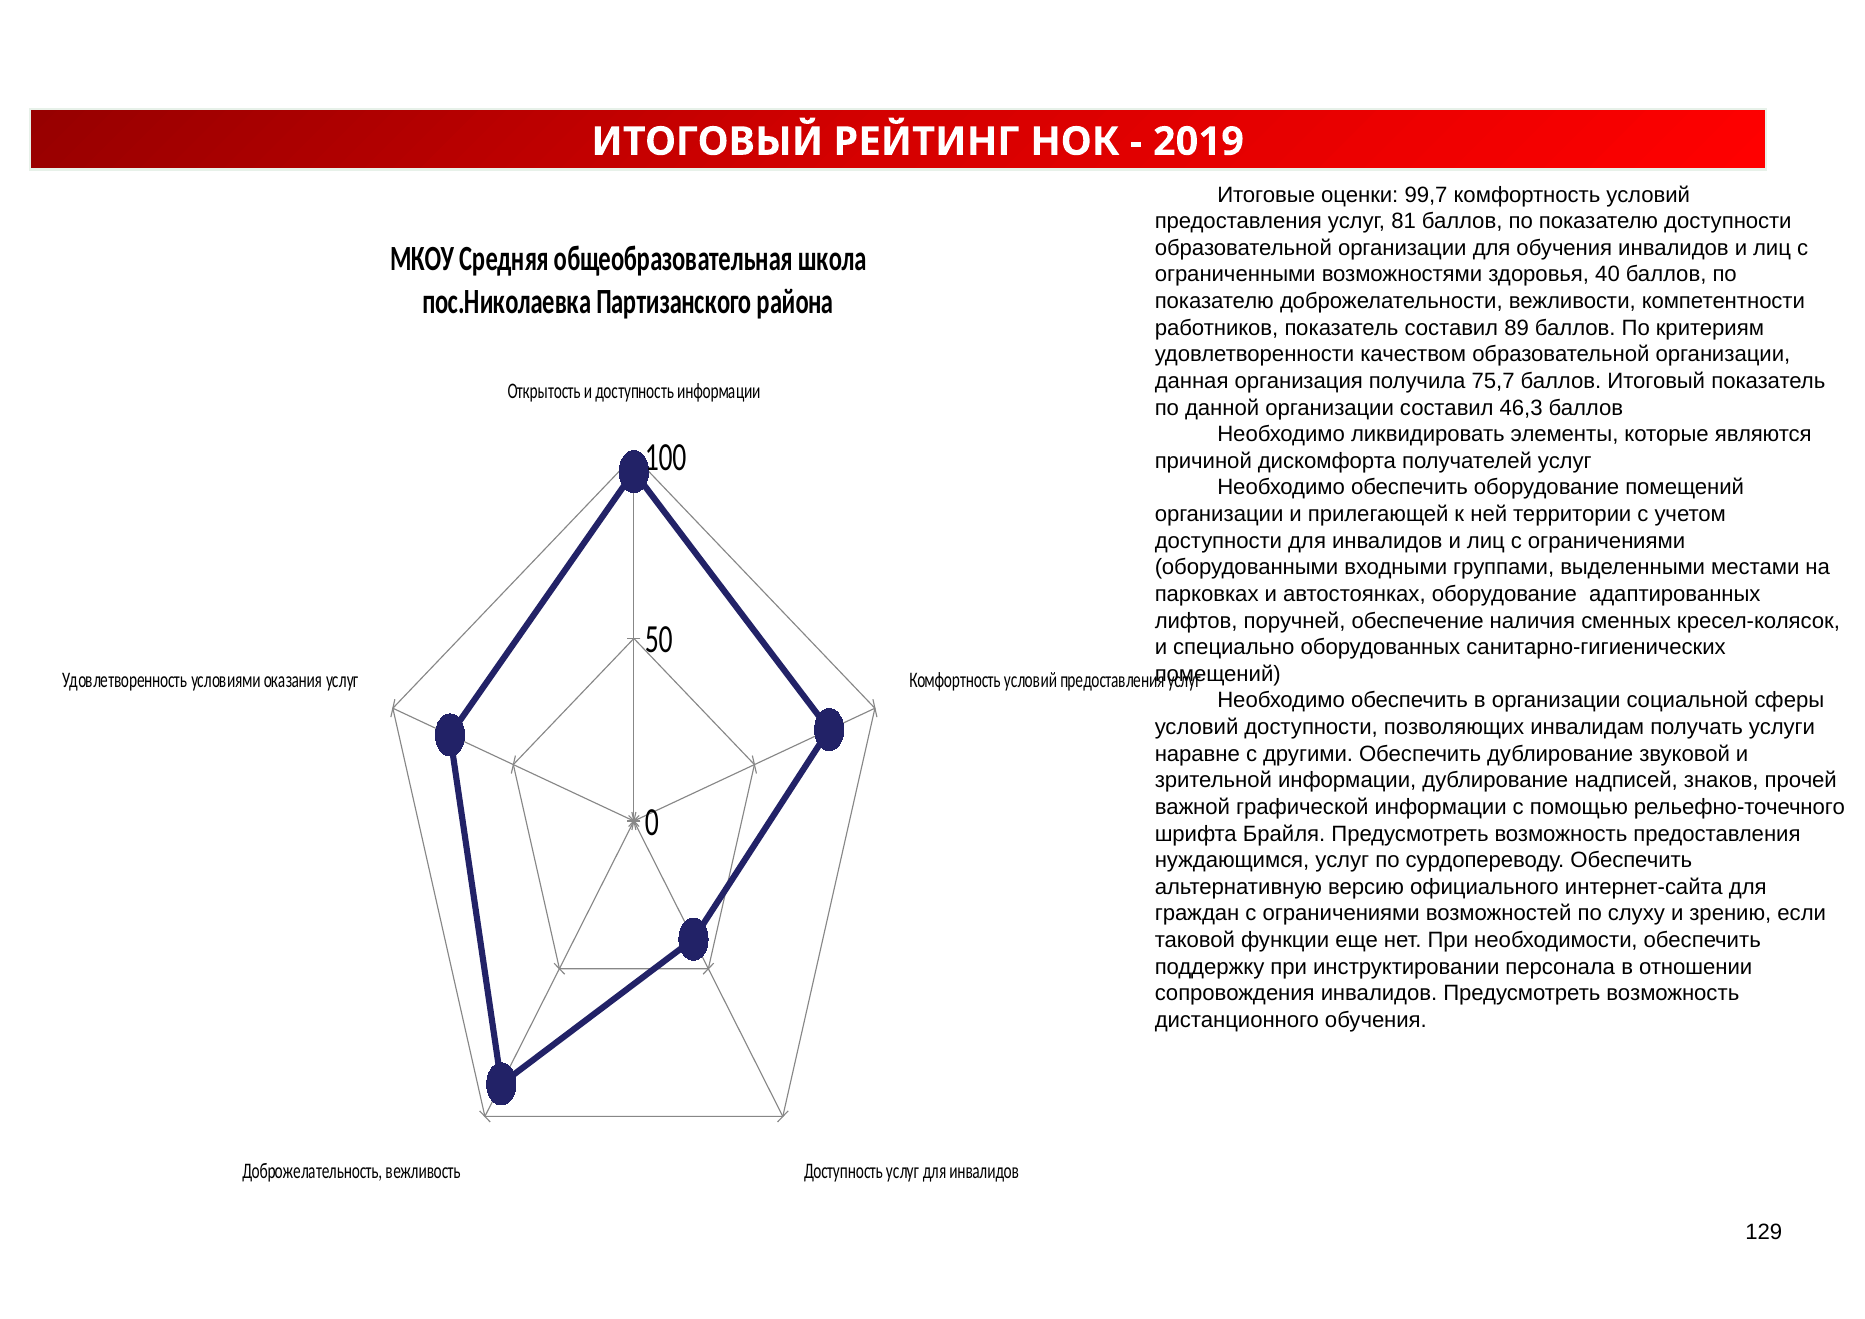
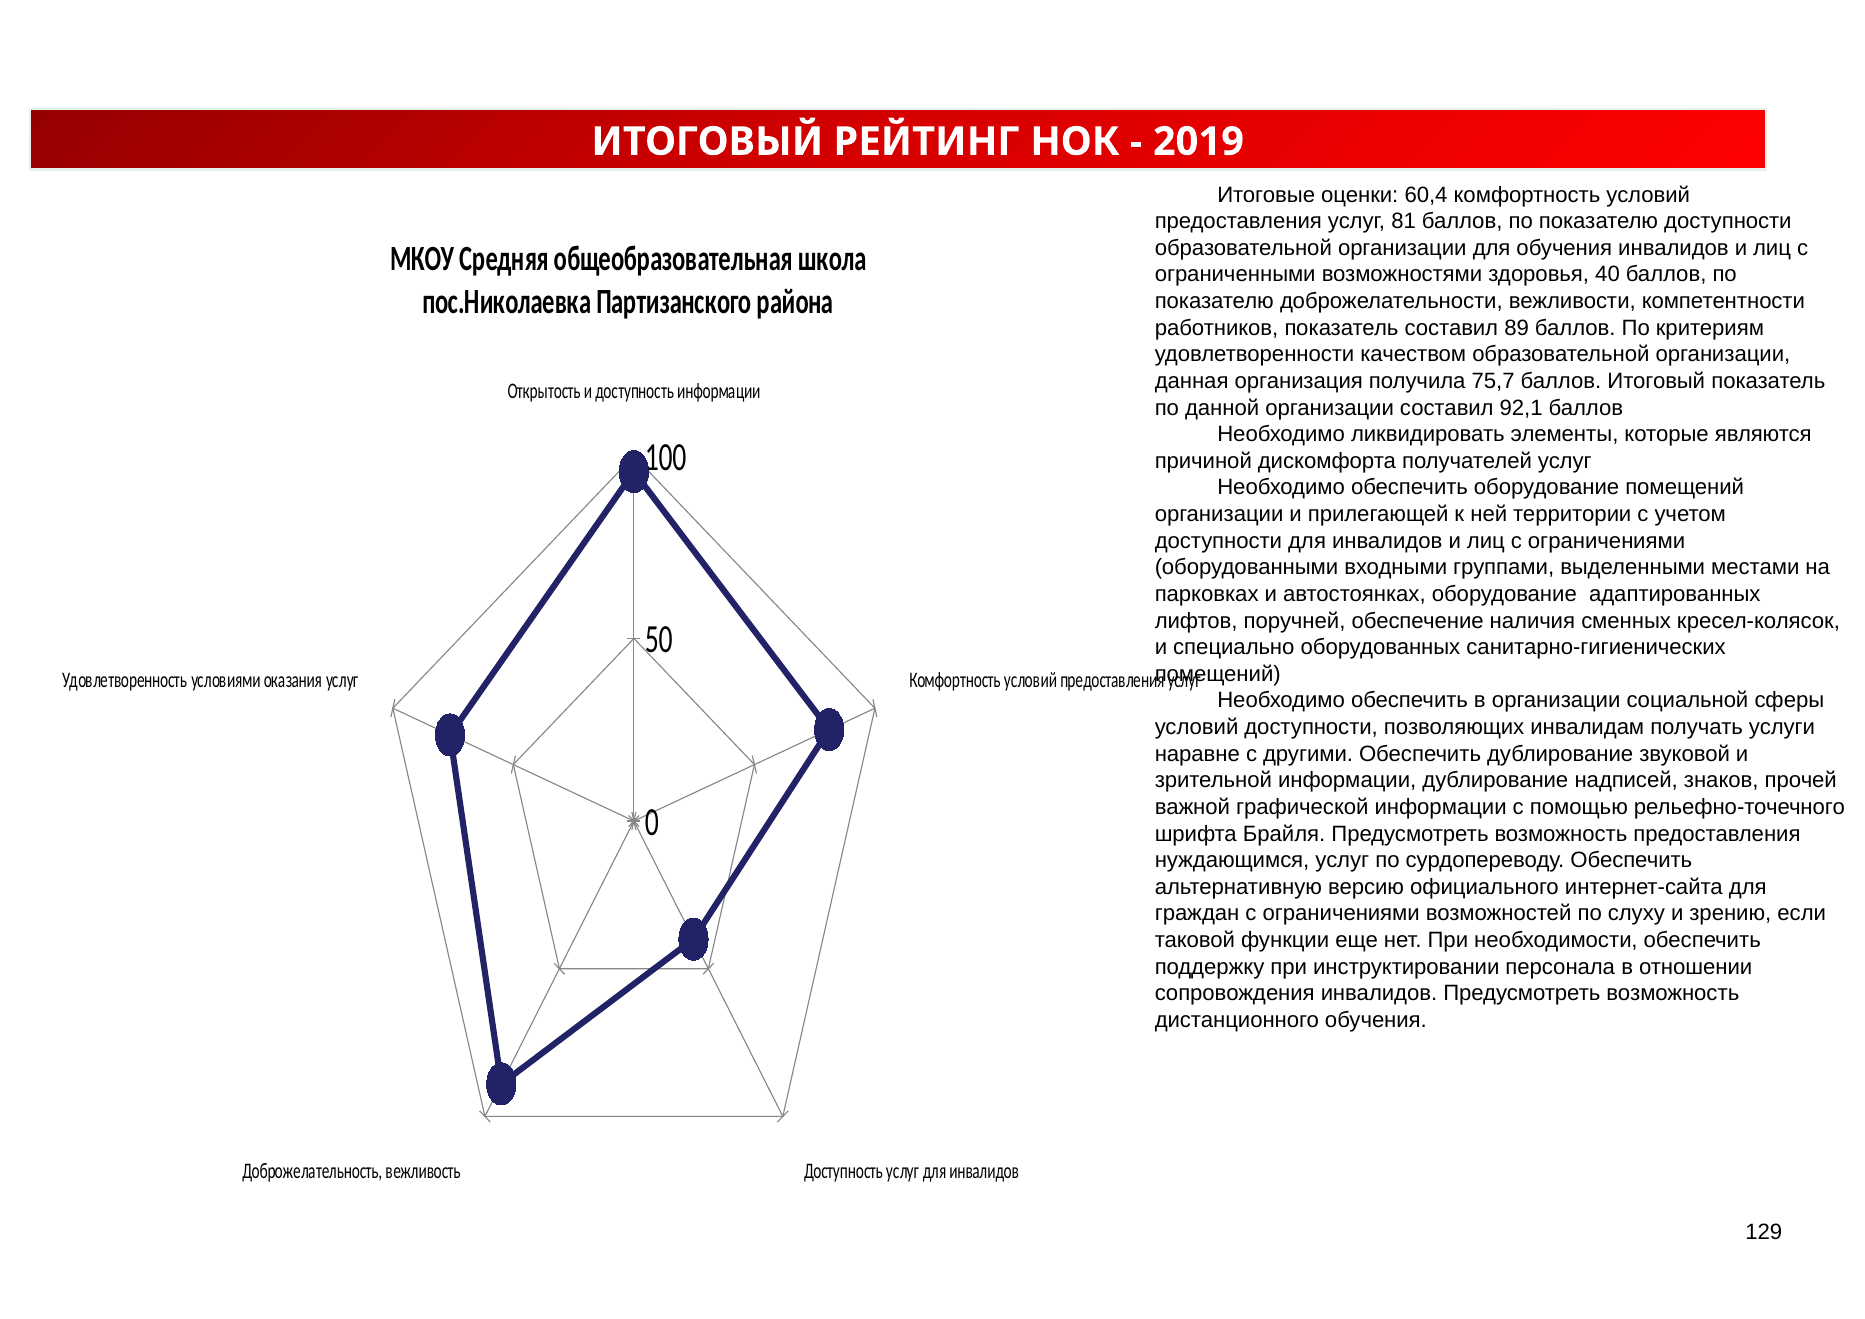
99,7: 99,7 -> 60,4 (1426, 195)
46,3: 46,3 -> 92,1 (1521, 408)
